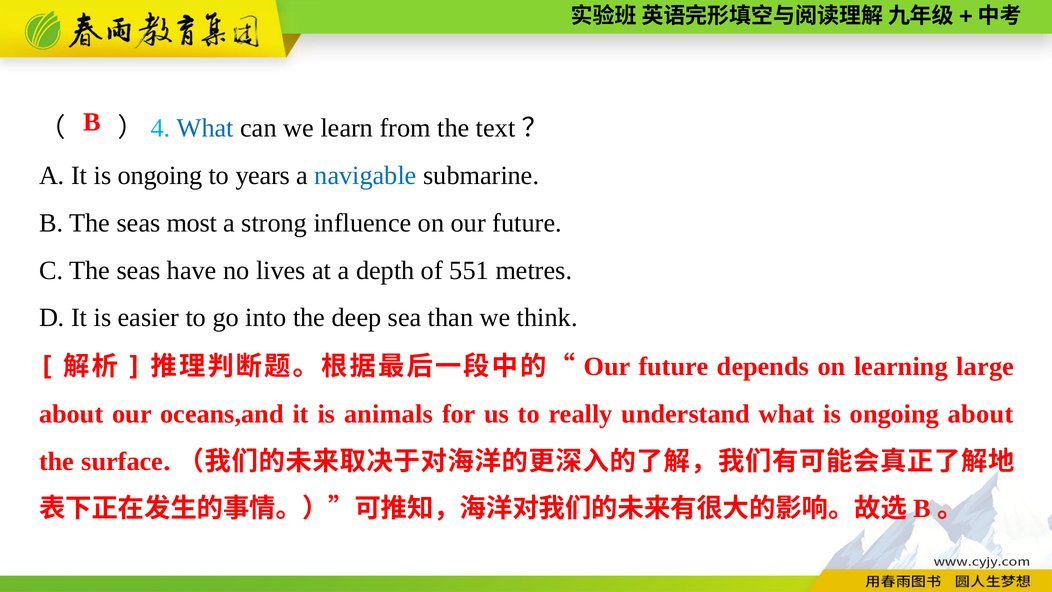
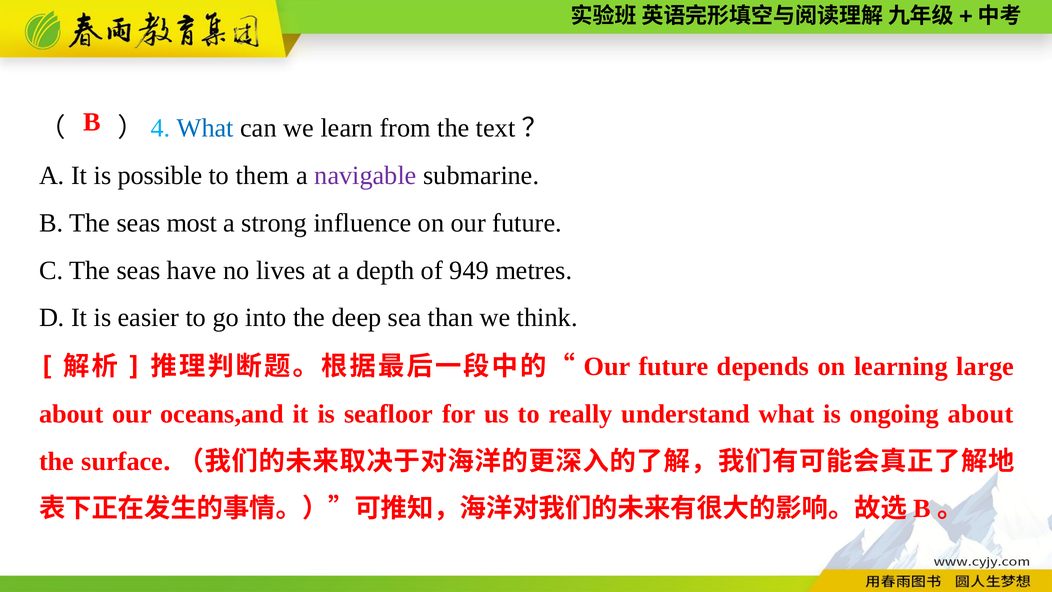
It is ongoing: ongoing -> possible (160, 176)
years: years -> them (262, 176)
navigable colour: blue -> purple (366, 176)
551: 551 -> 949 (469, 270)
animals: animals -> seafloor (389, 414)
